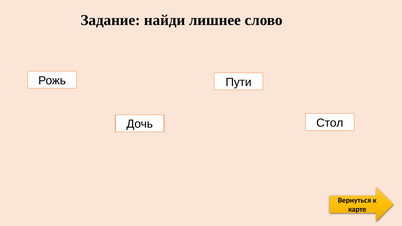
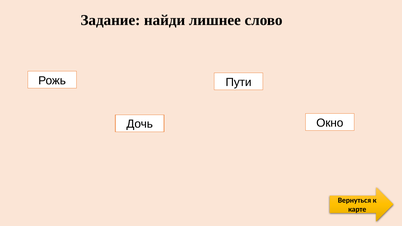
Стол: Стол -> Окно (330, 123)
